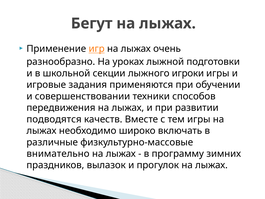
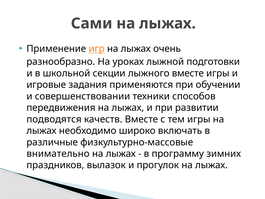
Бегут: Бегут -> Сами (92, 23)
лыжного игроки: игроки -> вместе (188, 73)
